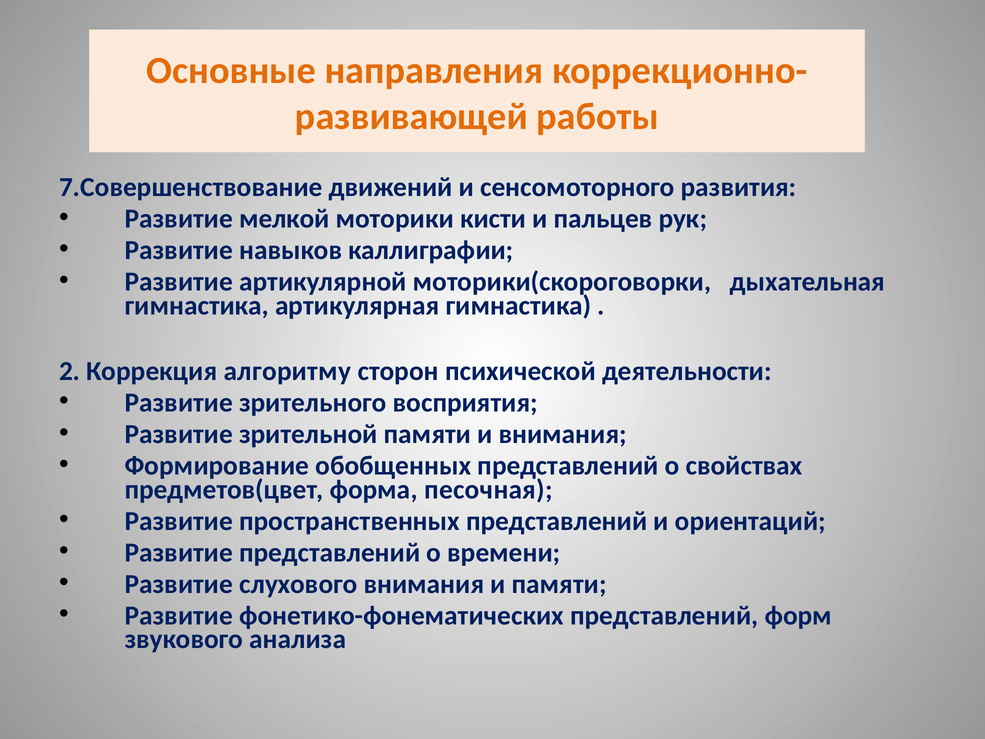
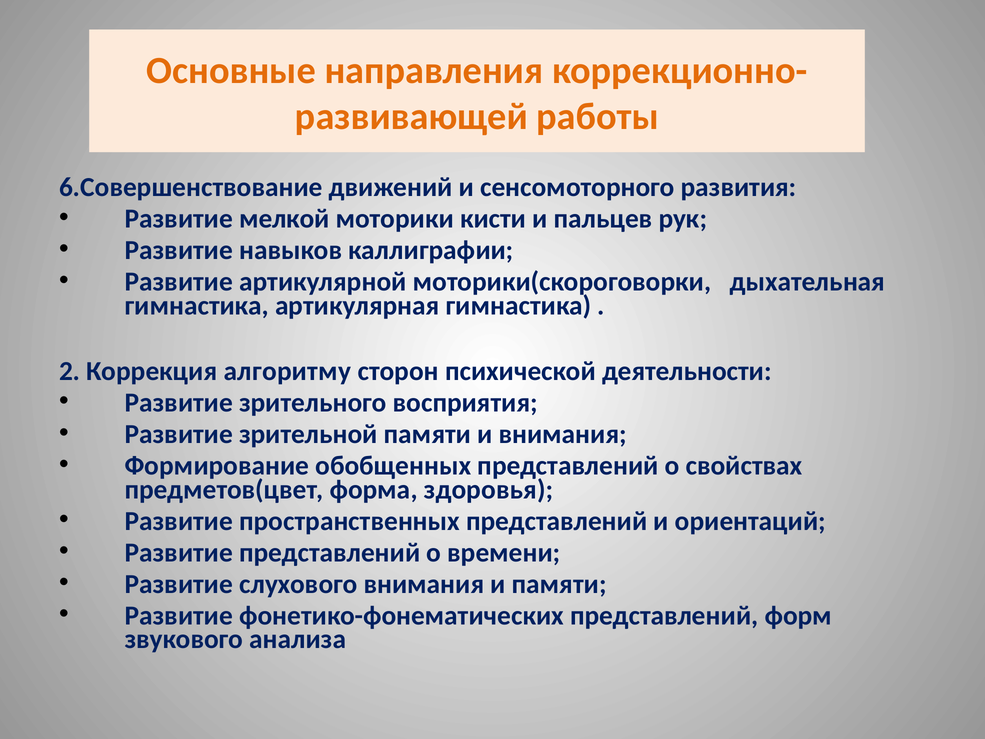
7.Совершенствование: 7.Совершенствование -> 6.Совершенствование (191, 187)
песочная: песочная -> здоровья (489, 489)
